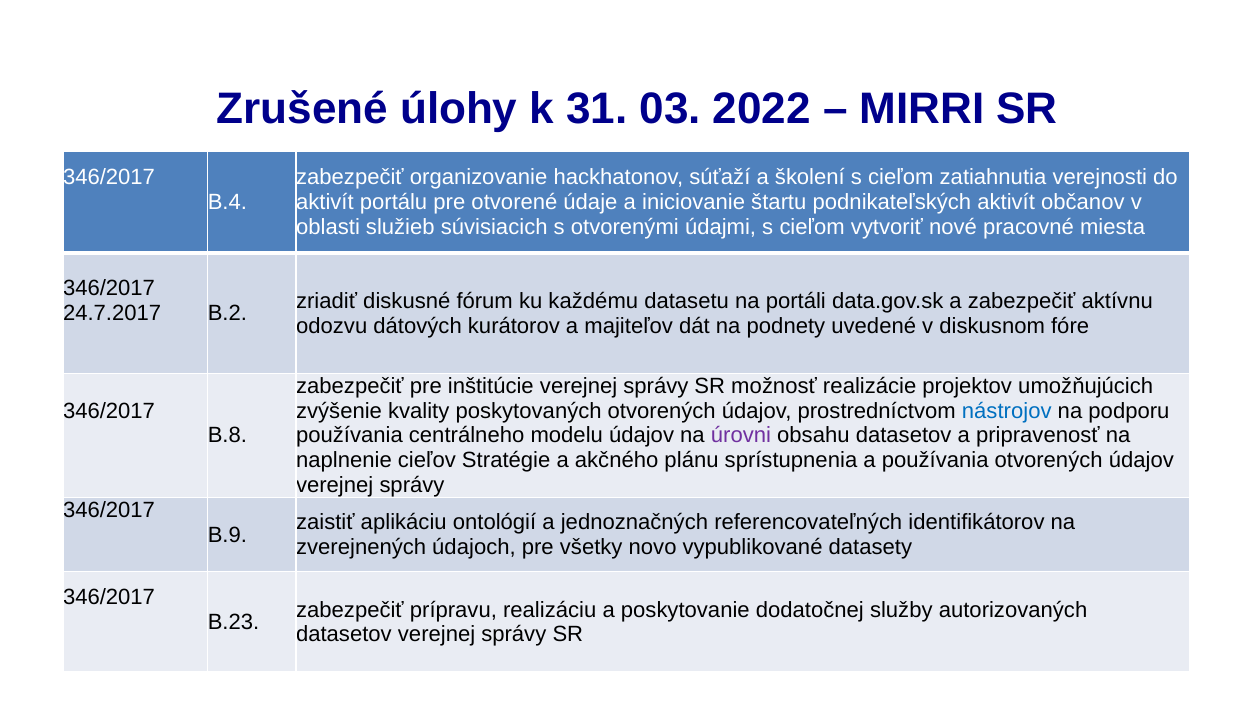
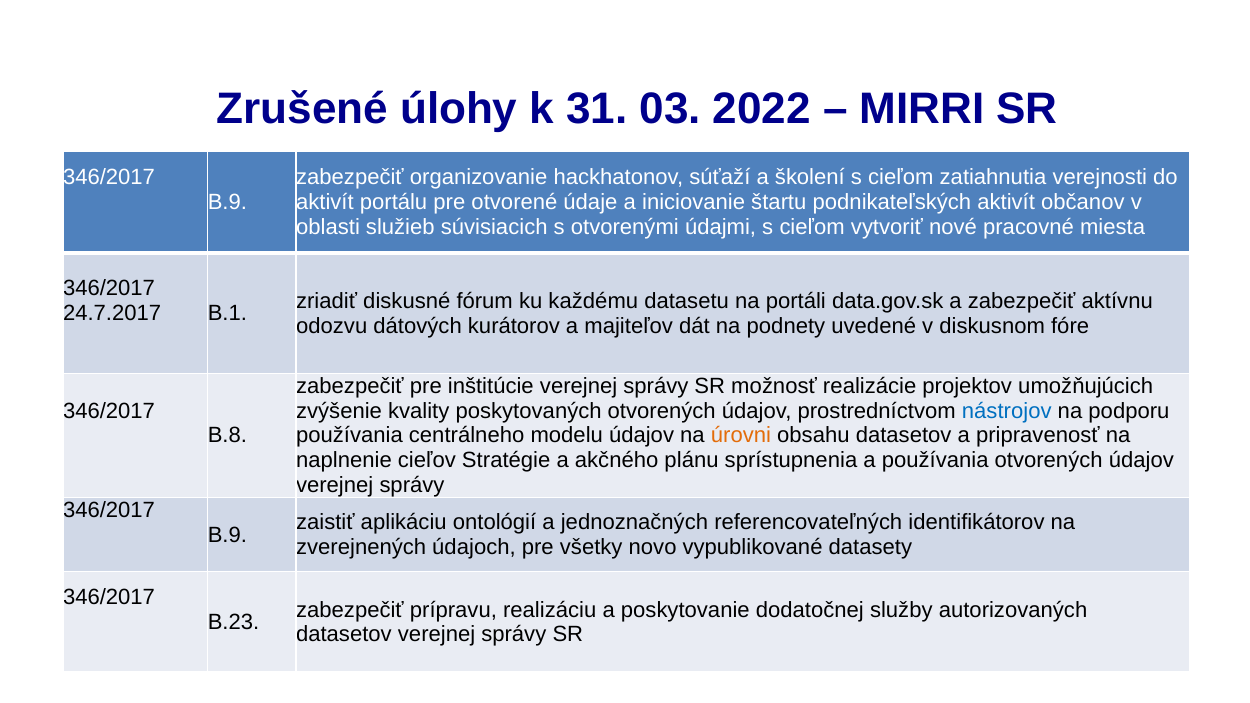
B.4: B.4 -> B.9 (227, 203)
B.2: B.2 -> B.1 (227, 314)
úrovni colour: purple -> orange (741, 436)
